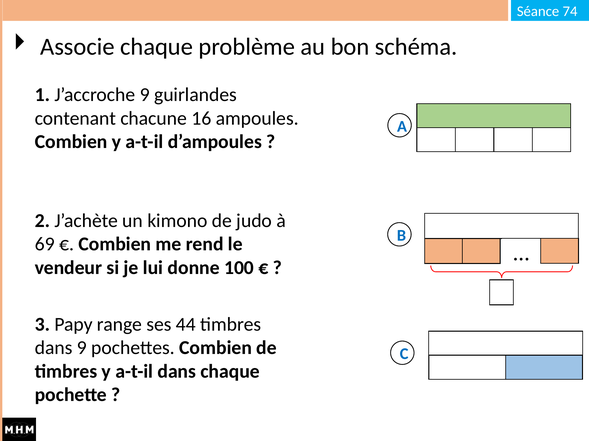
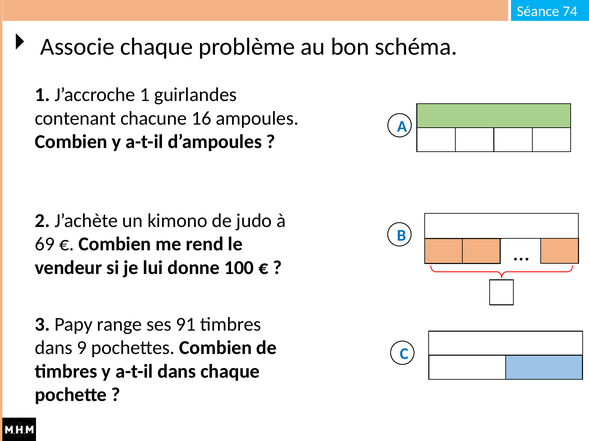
J’accroche 9: 9 -> 1 (145, 95)
44: 44 -> 91 (186, 325)
